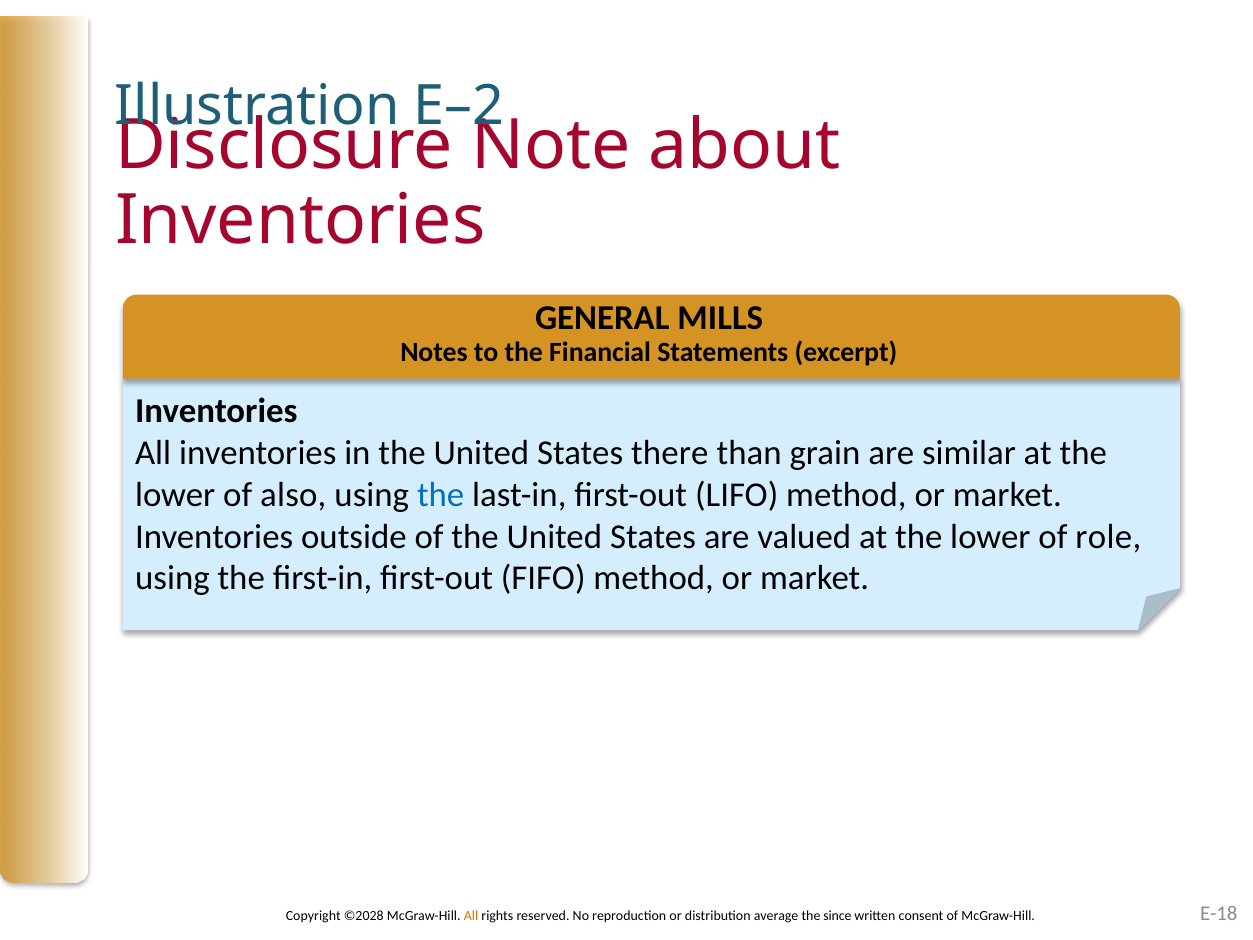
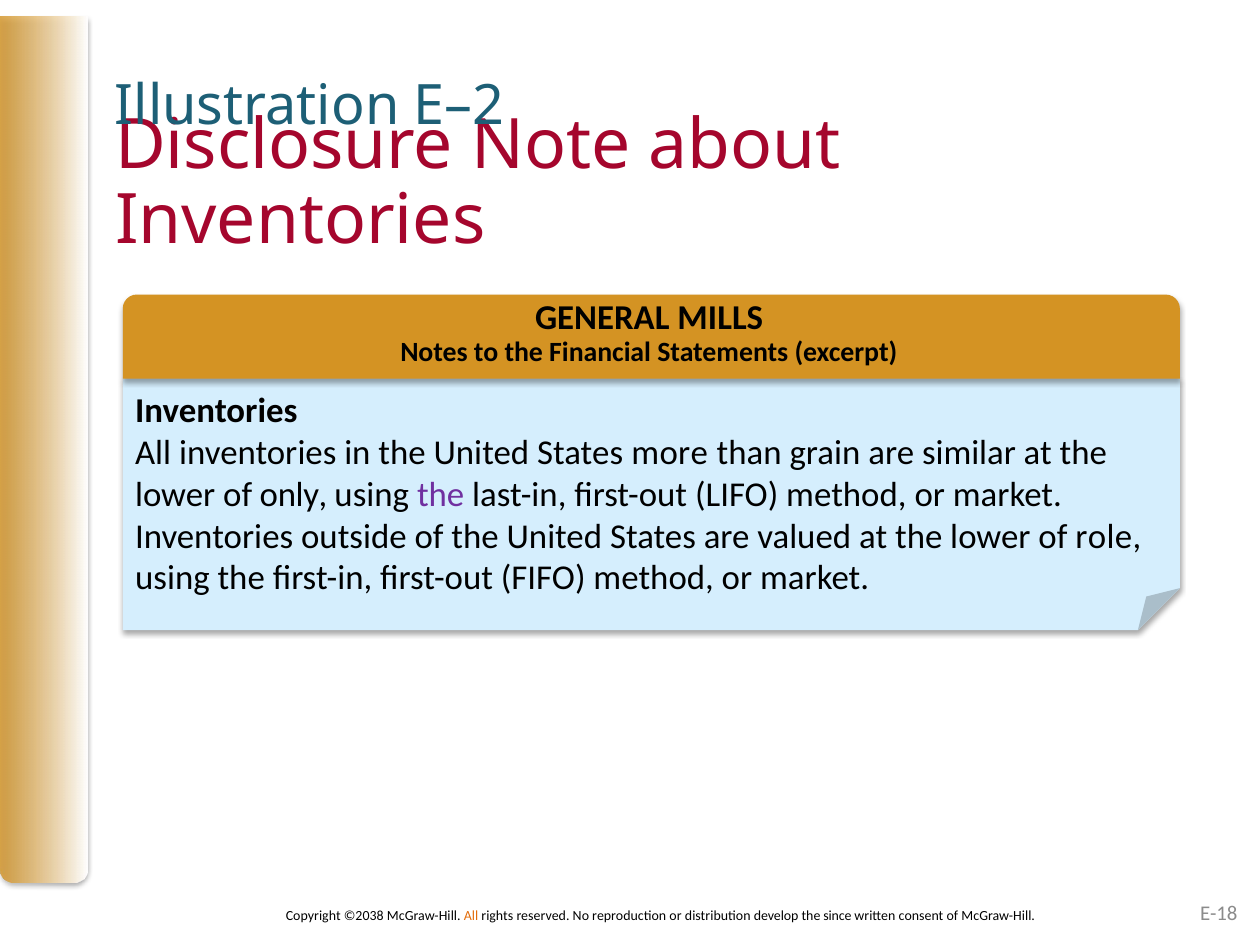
there: there -> more (670, 453)
also: also -> only (294, 495)
the colour: blue -> purple (441, 495)
©2028: ©2028 -> ©2038 (364, 915)
average: average -> develop (776, 915)
